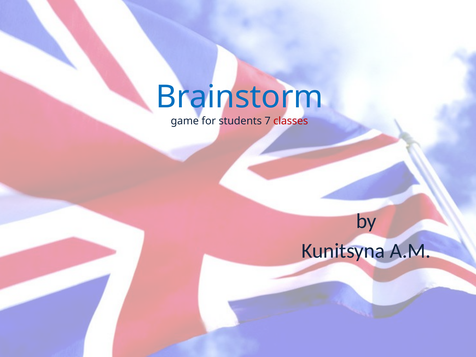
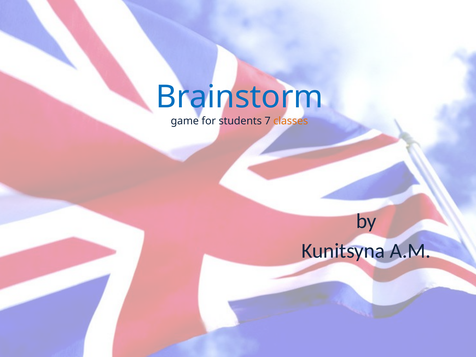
classes colour: red -> orange (291, 121)
